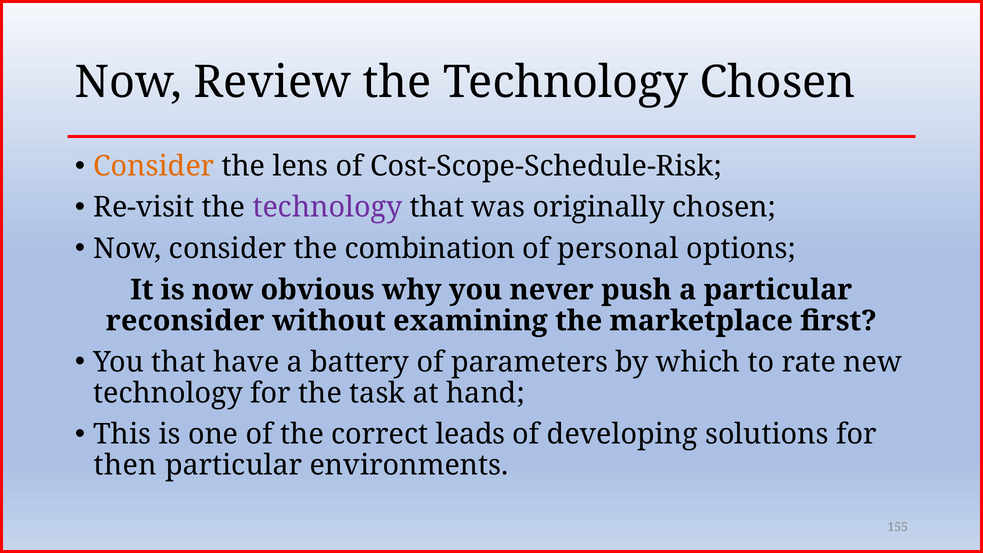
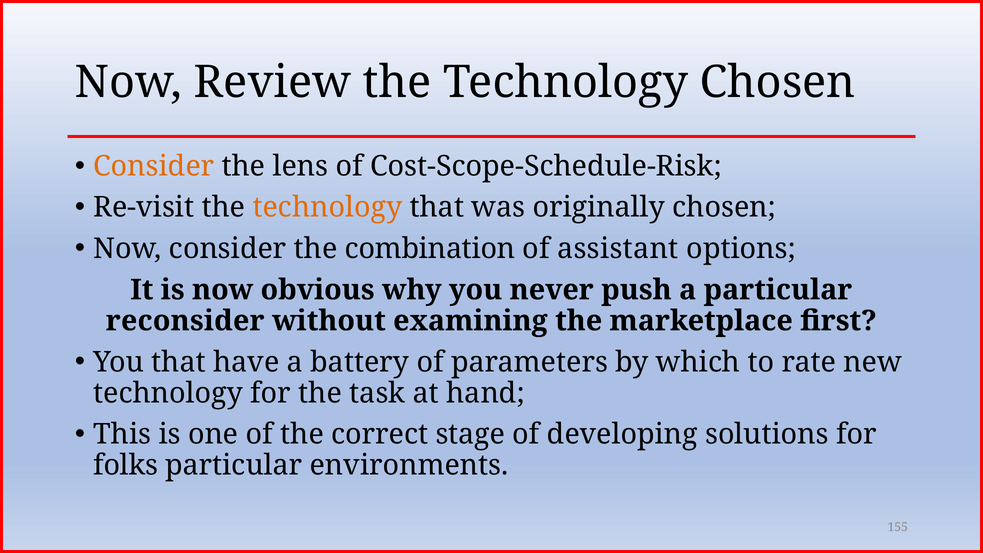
technology colour: purple -> orange (327, 207)
personal: personal -> assistant (618, 249)
leads: leads -> stage (470, 434)
then: then -> folks (126, 465)
